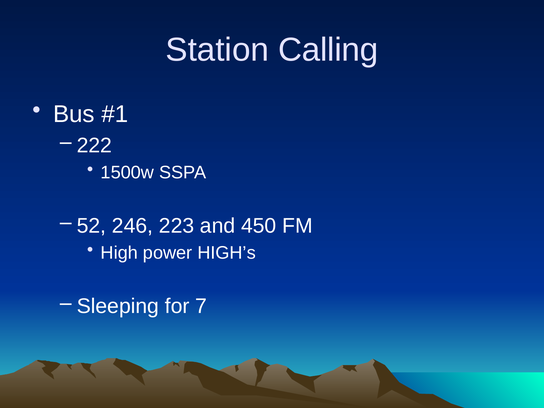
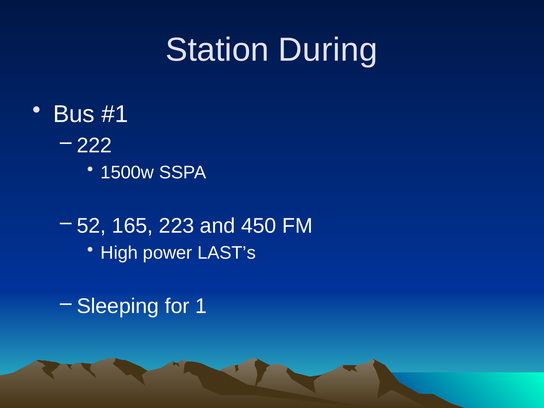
Calling: Calling -> During (328, 50)
246: 246 -> 165 (133, 226)
HIGH’s: HIGH’s -> LAST’s (227, 253)
7: 7 -> 1 (201, 306)
